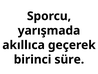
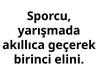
süre: süre -> elini (69, 59)
